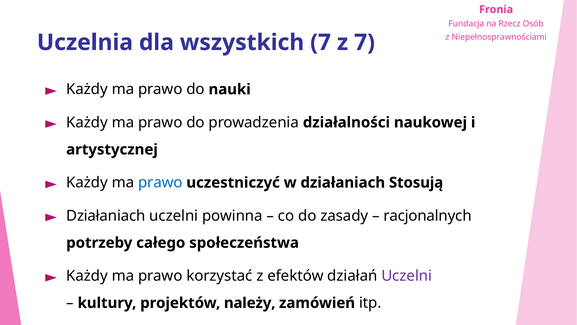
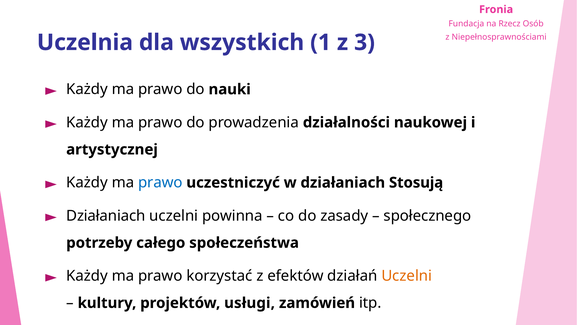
wszystkich 7: 7 -> 1 (321, 42)
z 7: 7 -> 3 (365, 42)
racjonalnych: racjonalnych -> społecznego (427, 215)
Uczelni colour: purple -> orange (407, 276)
należy: należy -> usługi (250, 303)
